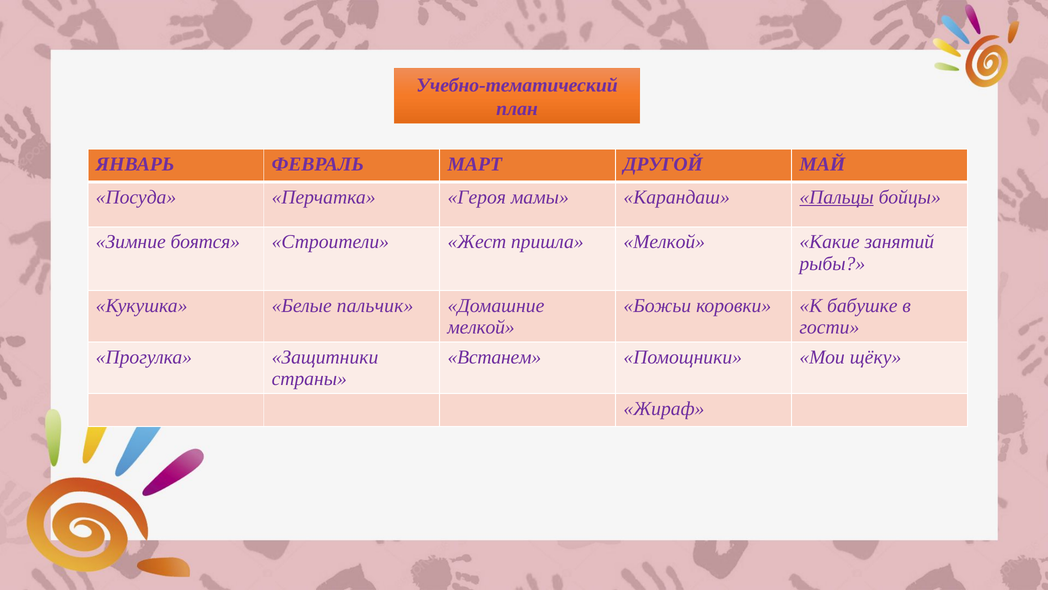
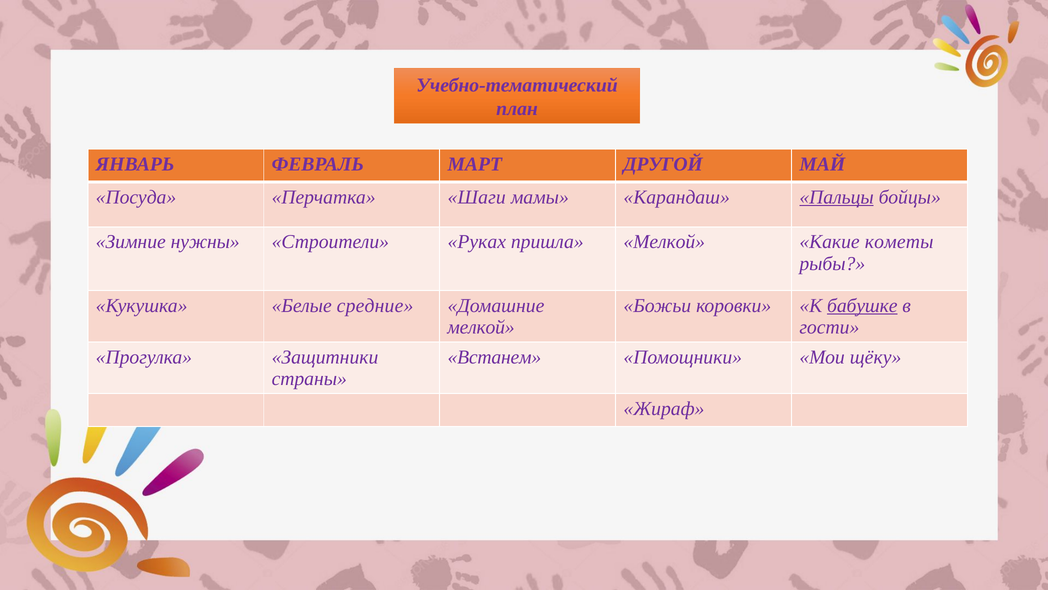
Героя: Героя -> Шаги (477, 197)
боятся: боятся -> нужны (205, 242)
Жест: Жест -> Руках (477, 242)
занятий: занятий -> кометы (899, 242)
пальчик: пальчик -> средние (375, 305)
бабушке underline: none -> present (862, 305)
